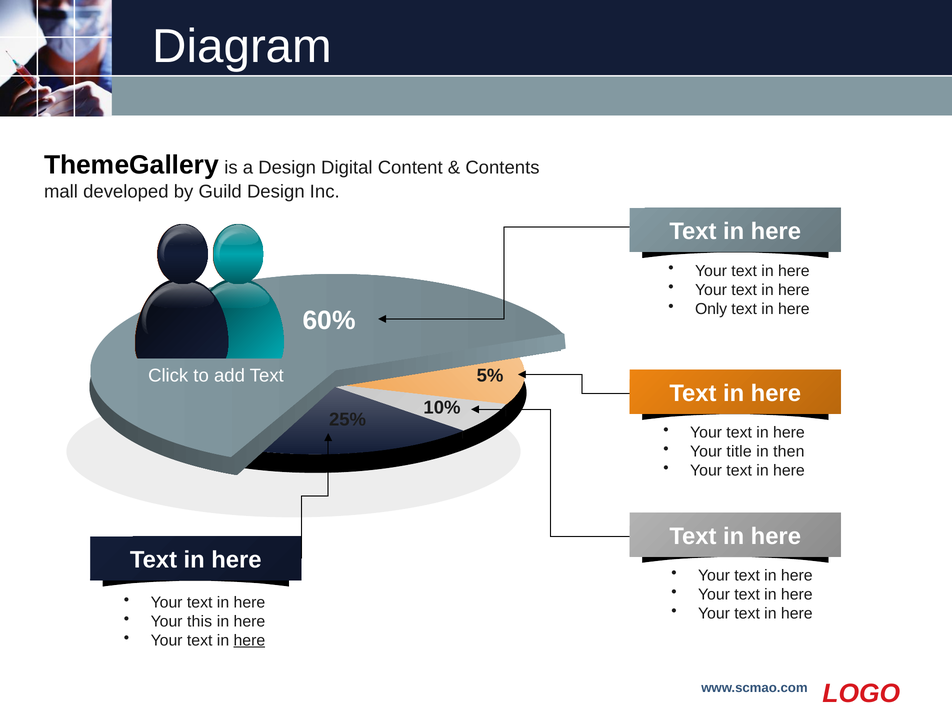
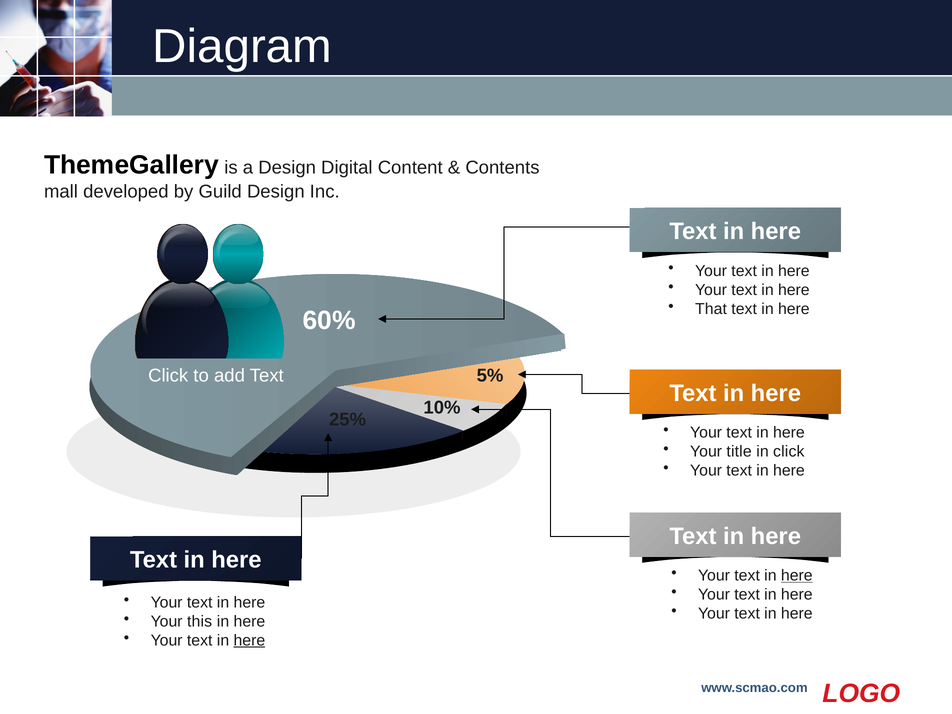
Only: Only -> That (711, 309)
in then: then -> click (789, 452)
here underline: none -> present (797, 575)
